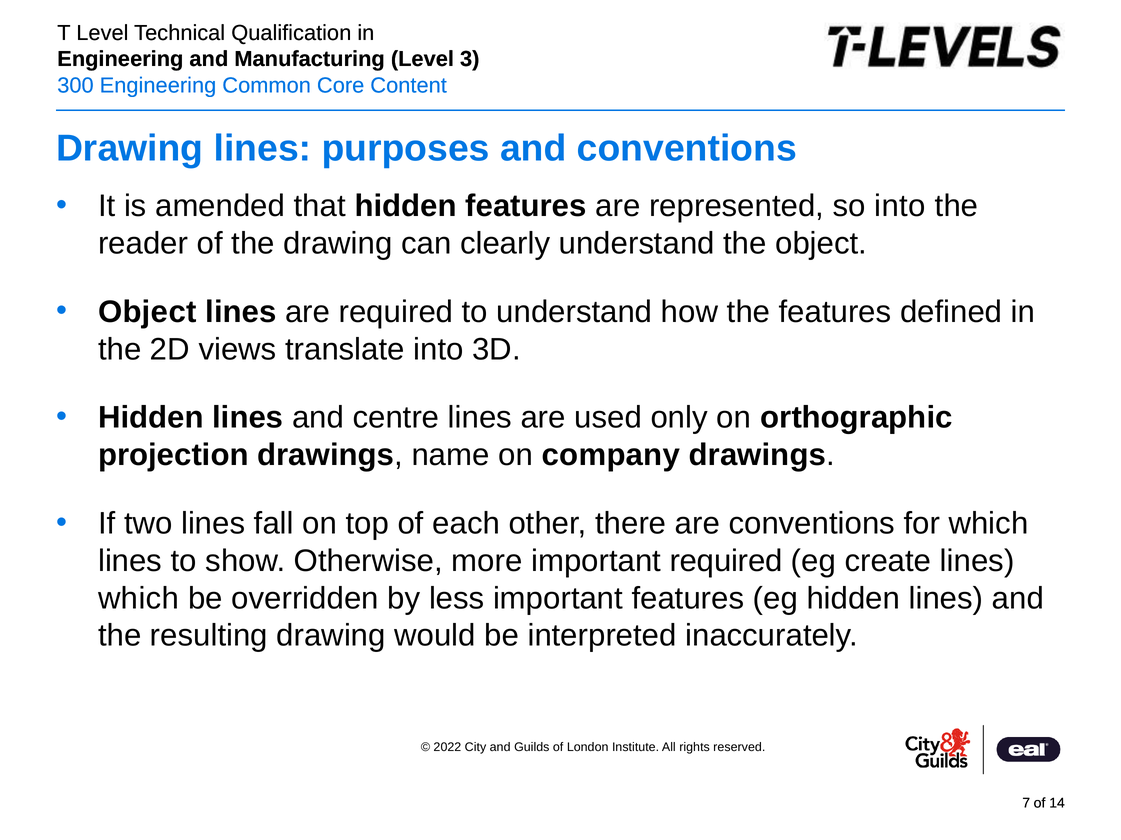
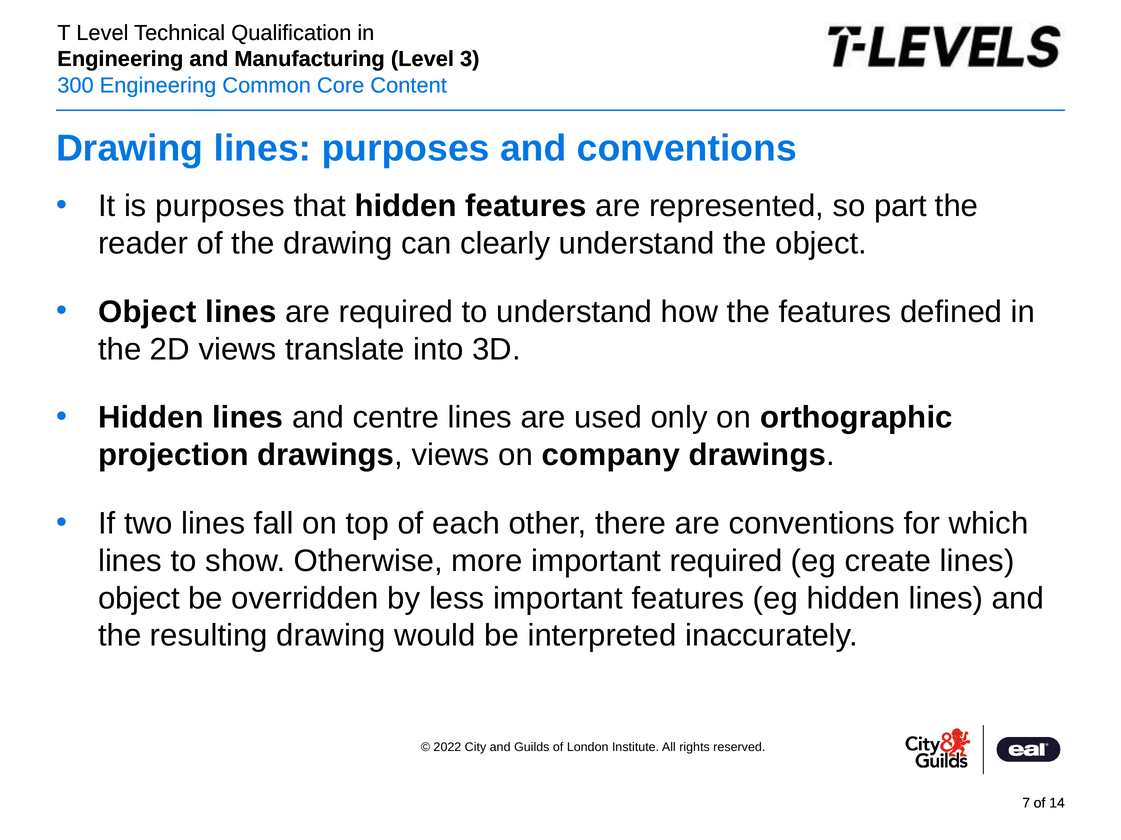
is amended: amended -> purposes (220, 206)
so into: into -> part (900, 206)
drawings name: name -> views (451, 455)
which: which -> object (139, 599)
